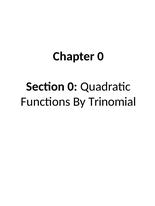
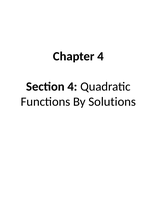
Chapter 0: 0 -> 4 (100, 56)
Section 0: 0 -> 4 (72, 87)
Trinomial: Trinomial -> Solutions (112, 102)
